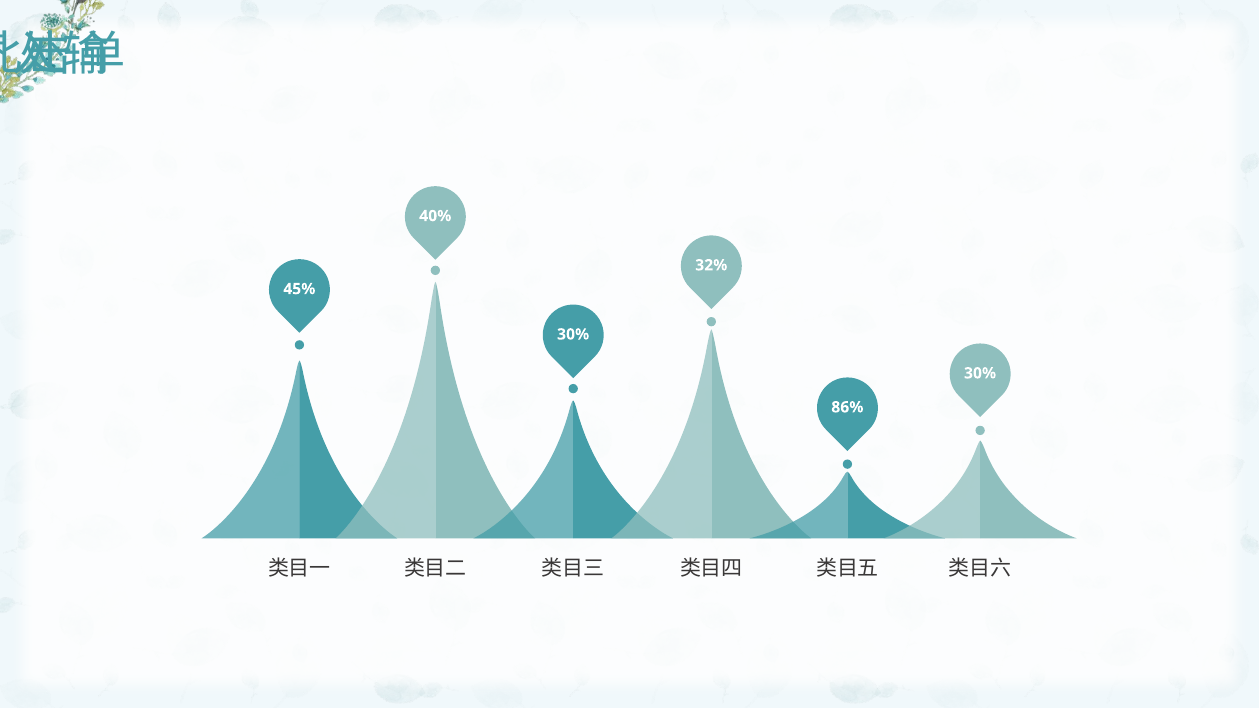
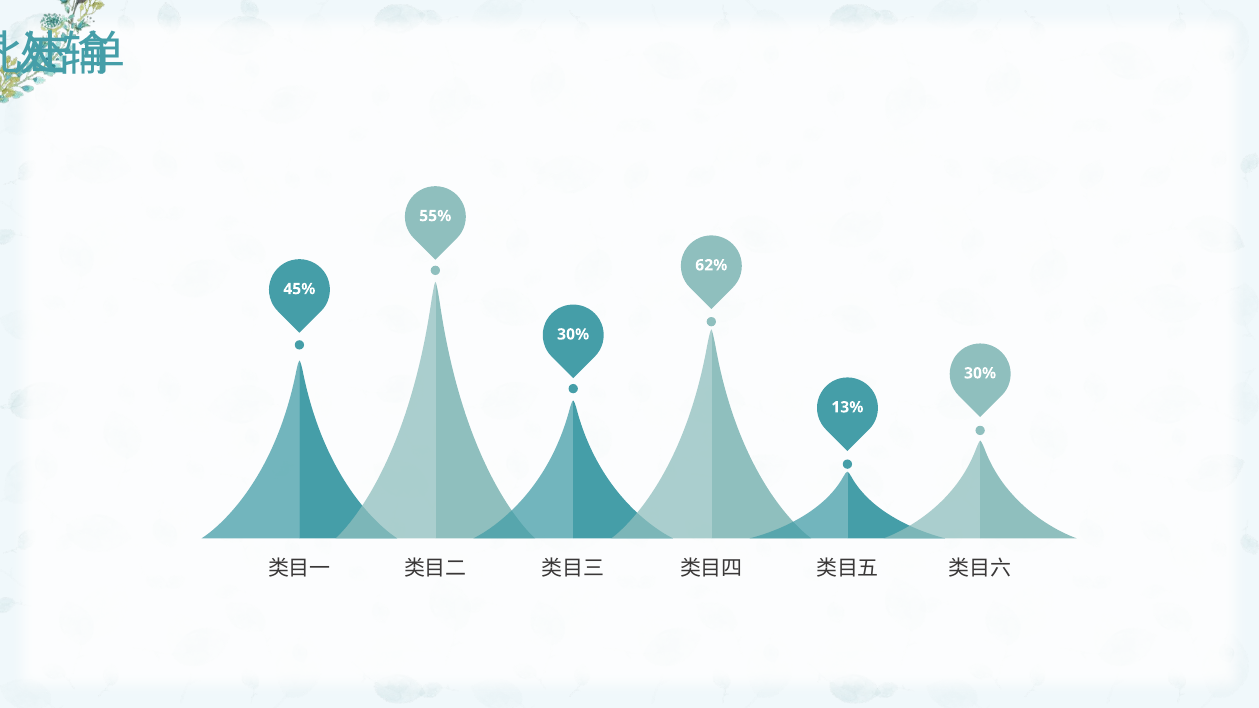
40%: 40% -> 55% (435, 216)
32%: 32% -> 62% (711, 265)
86%: 86% -> 13% (847, 407)
